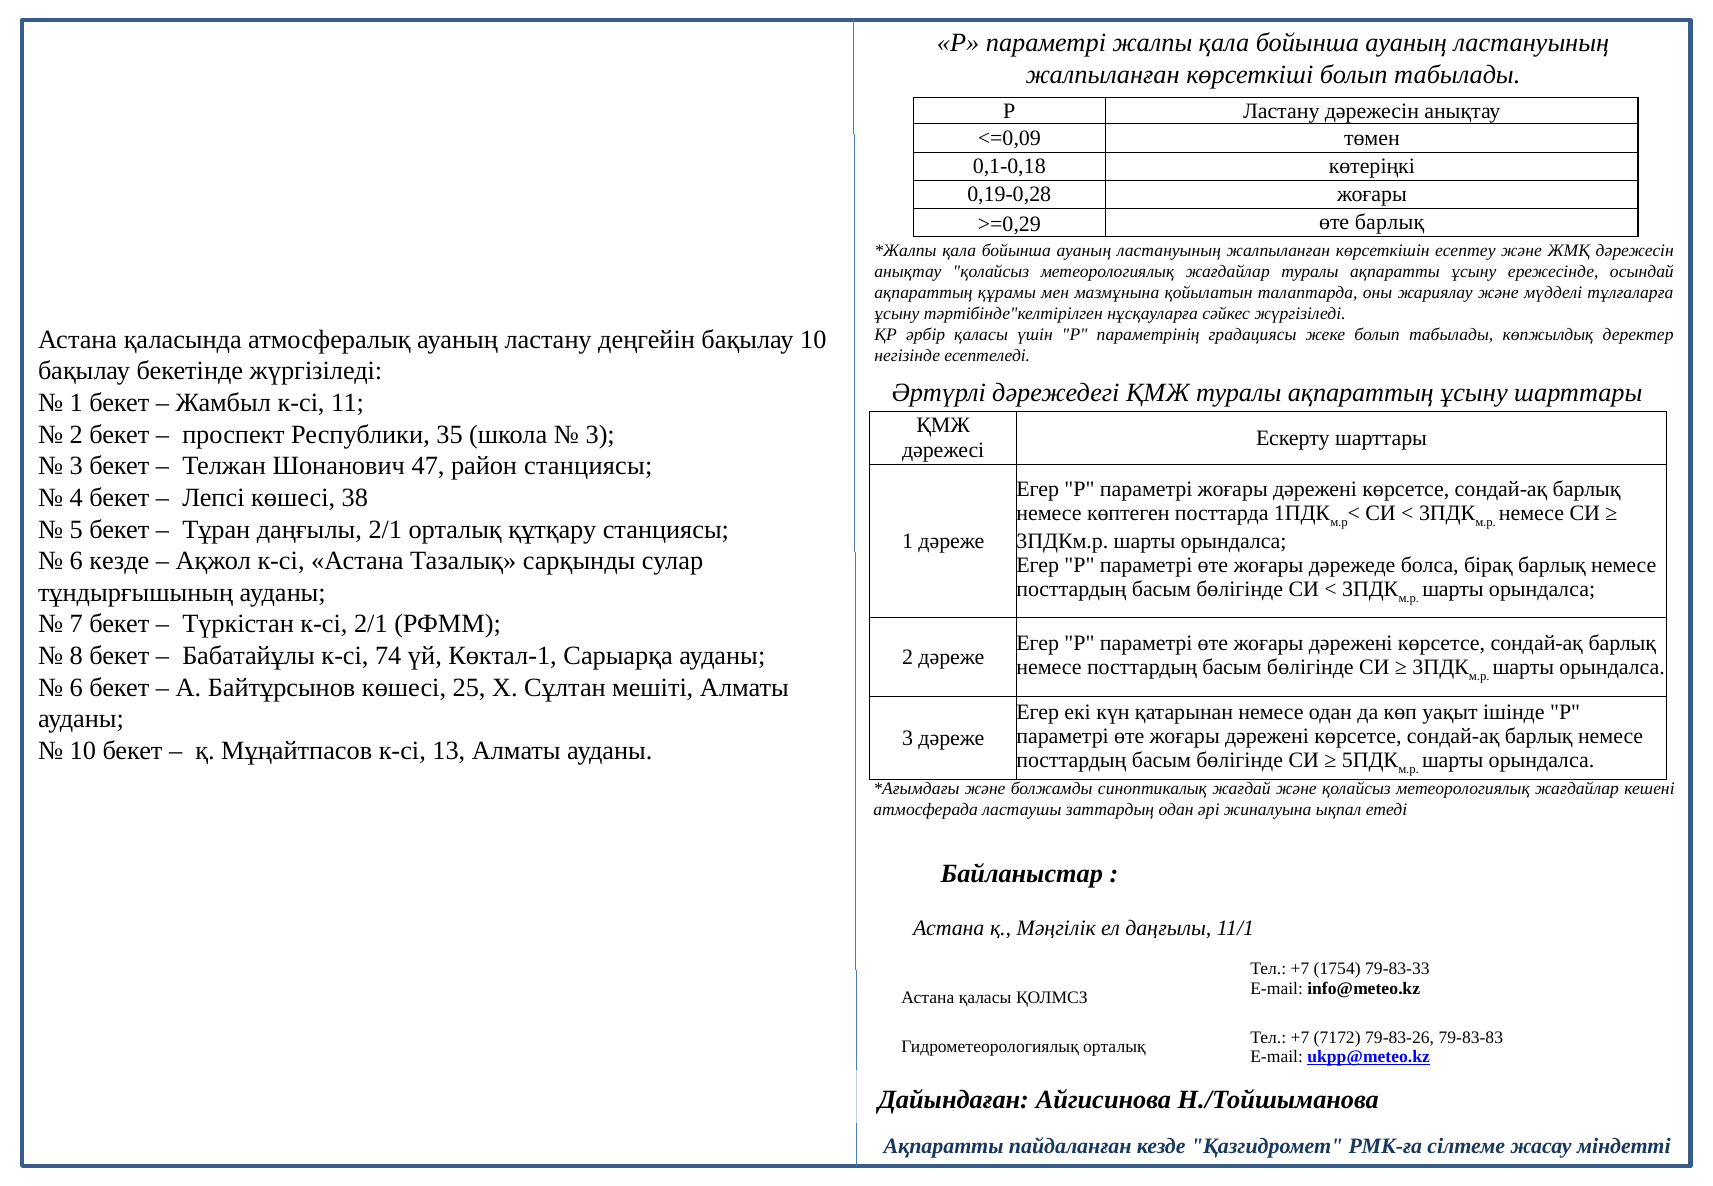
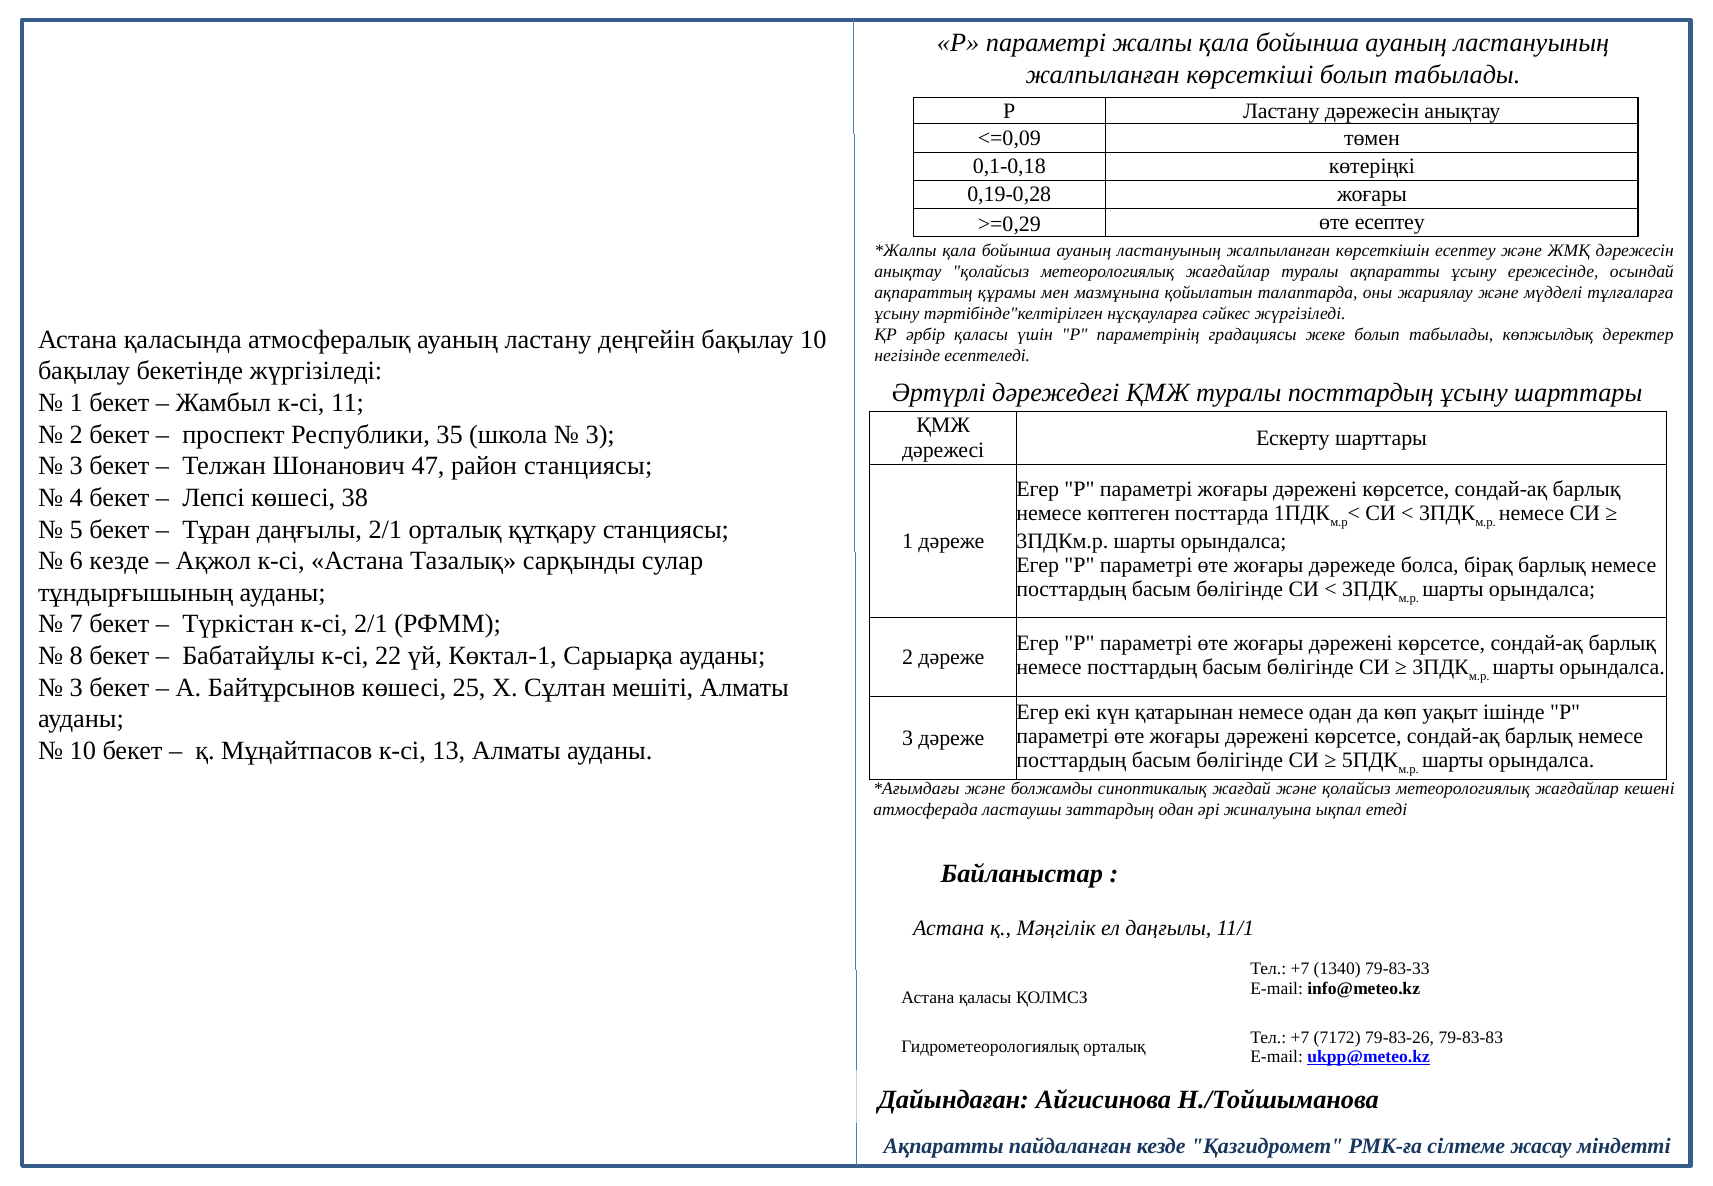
өте барлық: барлық -> есептеу (1390, 223)
туралы ақпараттың: ақпараттың -> посттардың (1361, 393)
74: 74 -> 22 (388, 656)
6: 6 -> 3 (76, 687)
1754: 1754 -> 1340 (1337, 969)
